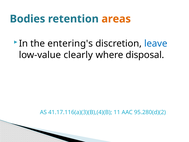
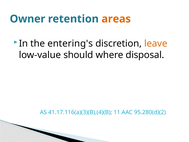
Bodies: Bodies -> Owner (28, 19)
leave colour: blue -> orange (156, 43)
clearly: clearly -> should (78, 55)
